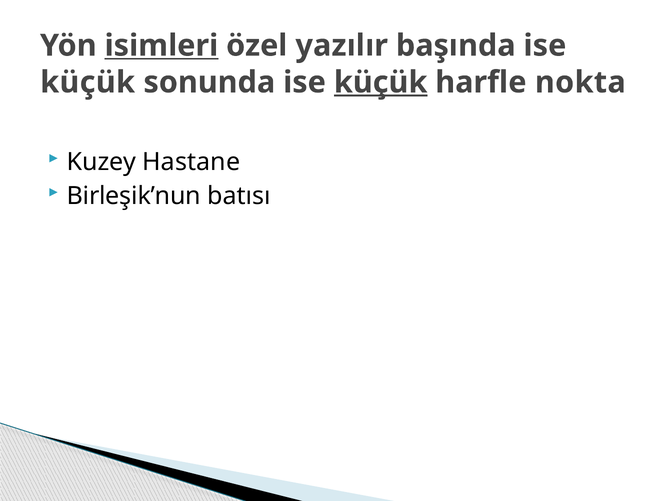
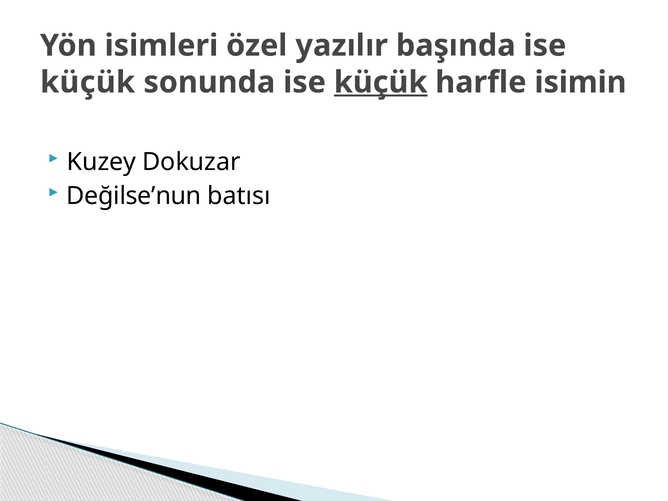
isimleri underline: present -> none (161, 46)
nokta: nokta -> isimin (581, 82)
Hastane: Hastane -> Dokuzar (191, 162)
Birleşik’nun: Birleşik’nun -> Değilse’nun (134, 196)
